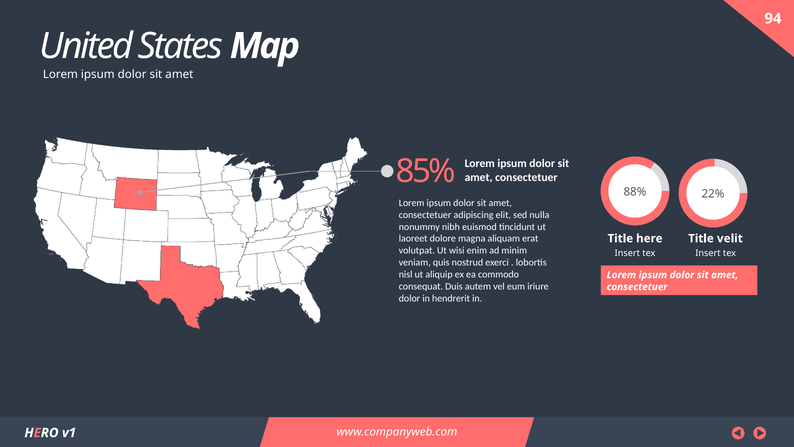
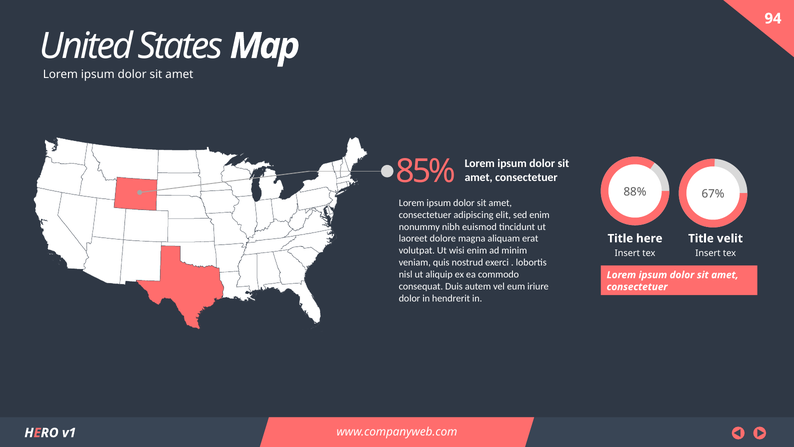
22%: 22% -> 67% (713, 194)
sed nulla: nulla -> enim (540, 215)
